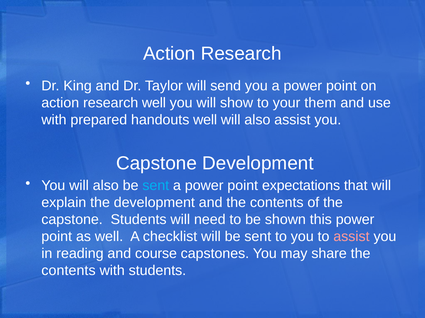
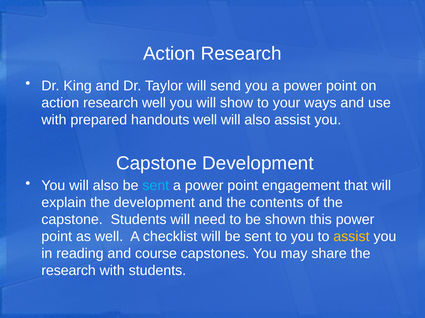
them: them -> ways (320, 103)
expectations: expectations -> engagement (301, 186)
assist colour: pink -> yellow (351, 237)
contents: contents -> research (69, 271)
